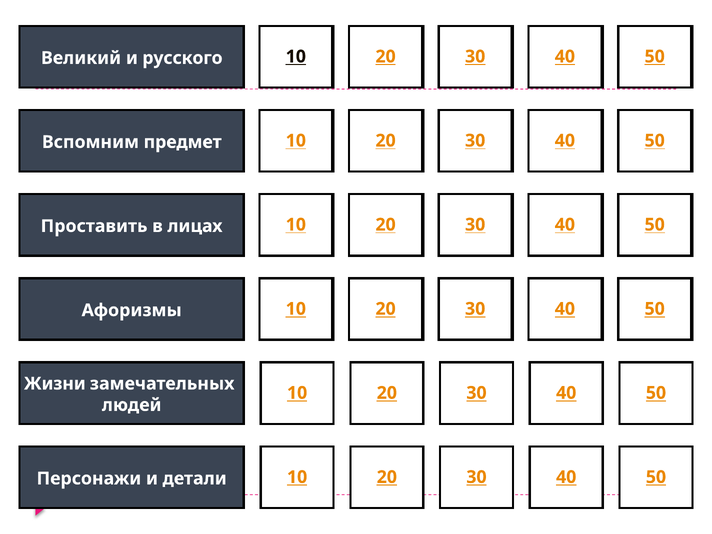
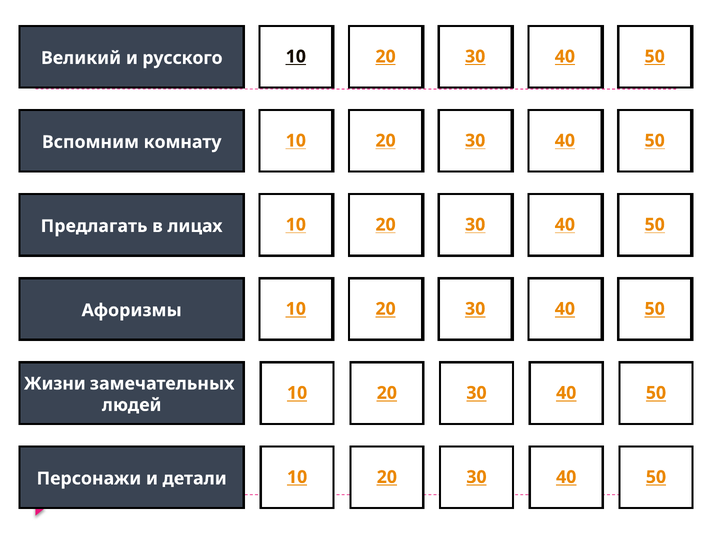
предмет: предмет -> комнату (183, 142)
Проставить: Проставить -> Предлагать (94, 226)
